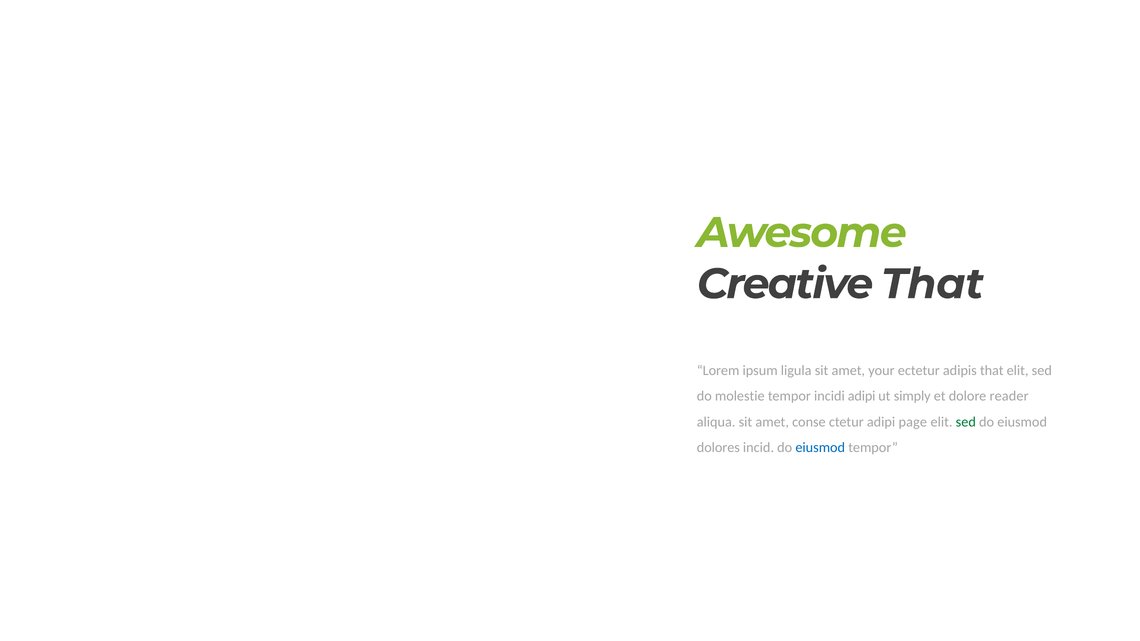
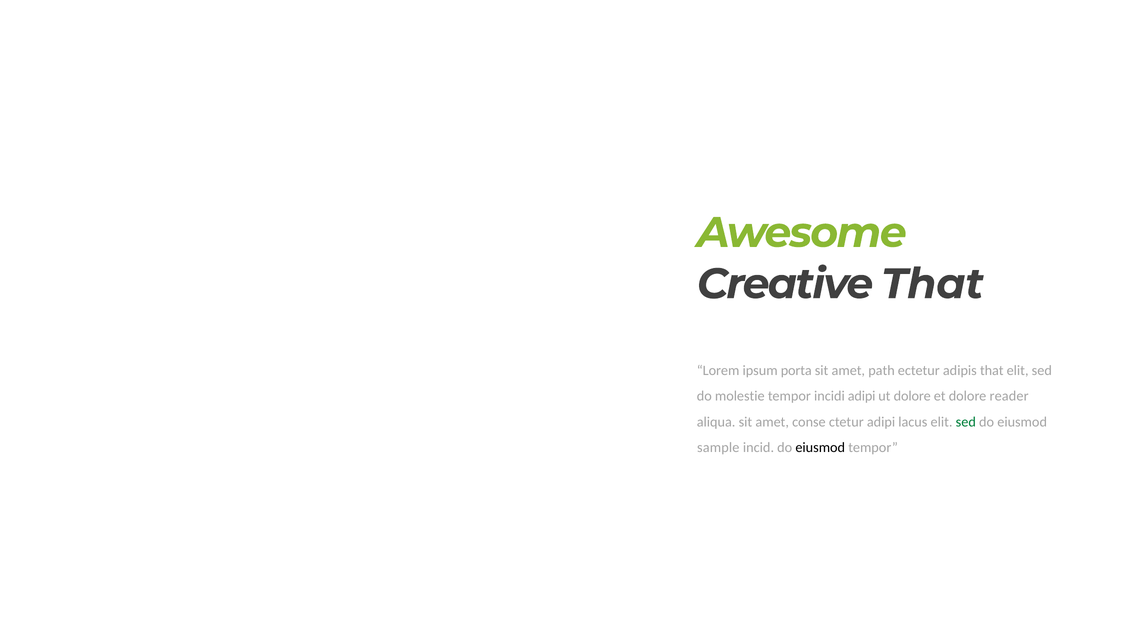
ligula: ligula -> porta (796, 371)
your: your -> path (881, 371)
ut simply: simply -> dolore (912, 396)
page: page -> lacus (913, 422)
dolores: dolores -> sample (718, 448)
eiusmod colour: blue -> black (820, 448)
